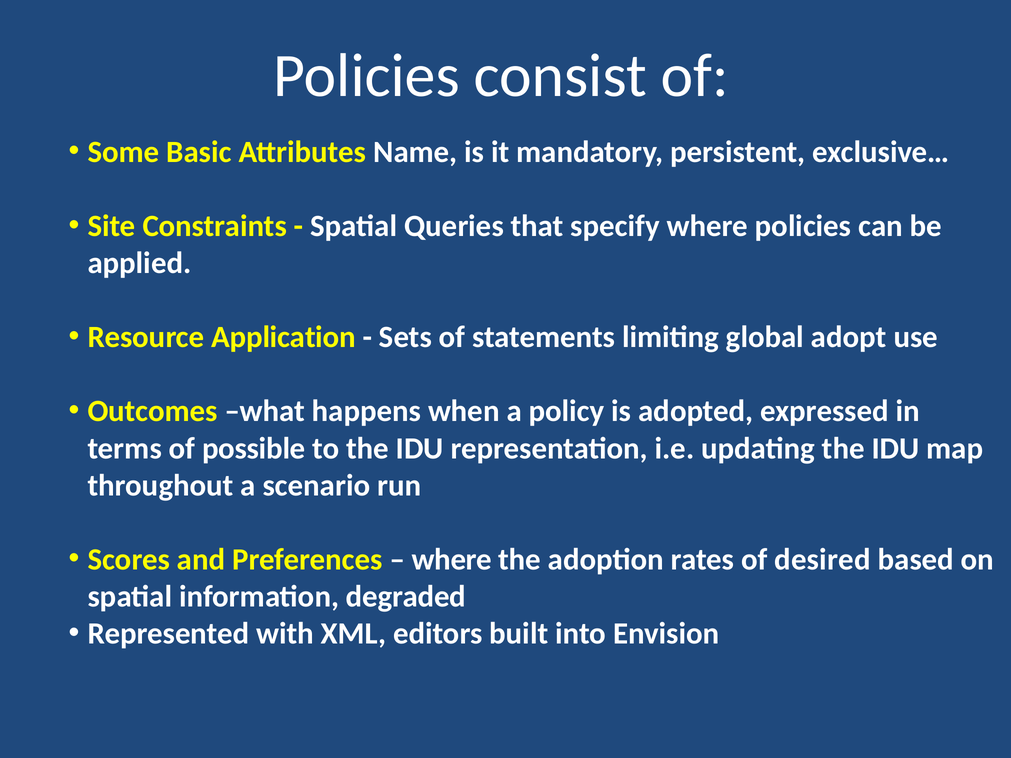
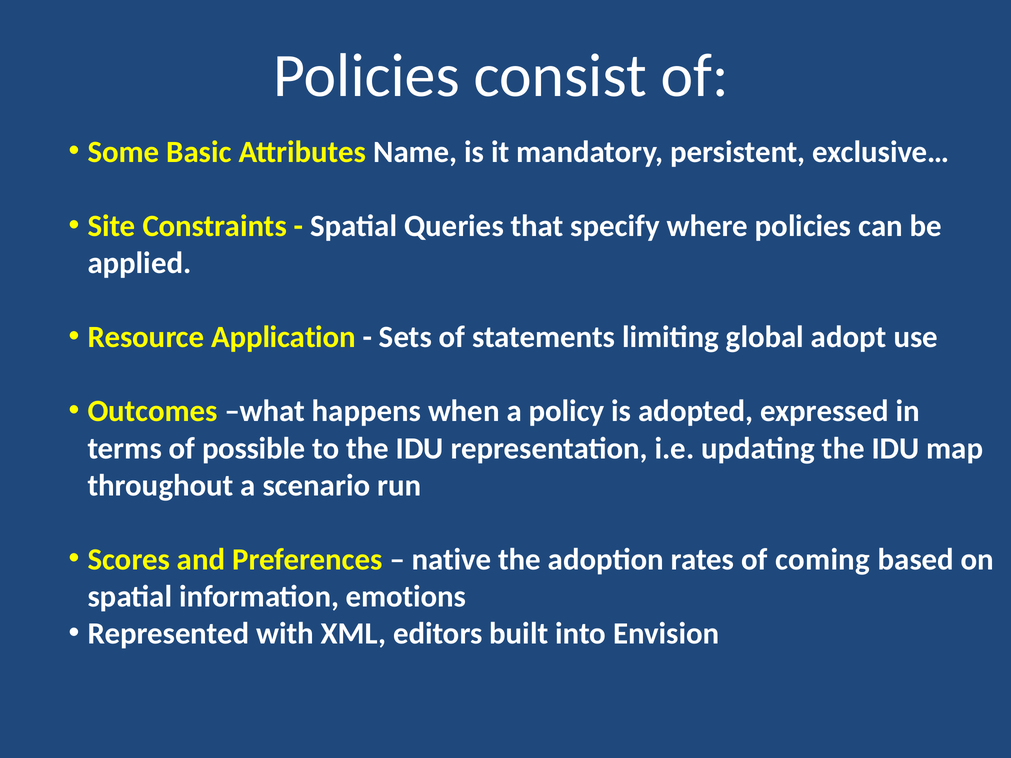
where: where -> native (452, 560)
desired: desired -> coming (822, 560)
degraded: degraded -> emotions (406, 597)
